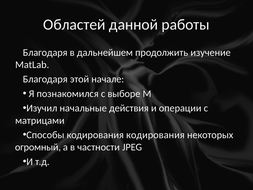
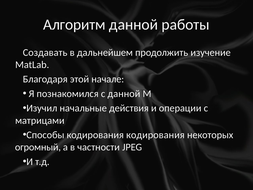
Областей: Областей -> Алгоритм (74, 24)
Благодаря: Благодаря -> Создавать (45, 52)
с выборе: выборе -> данной (124, 94)
